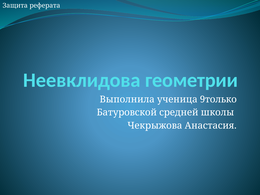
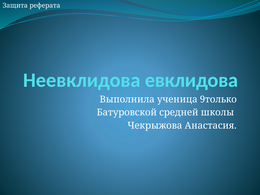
геометрии: геометрии -> евклидова (191, 80)
